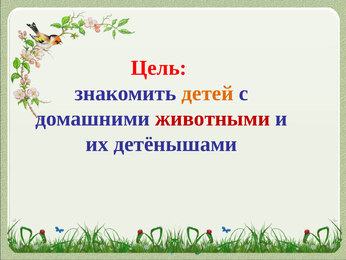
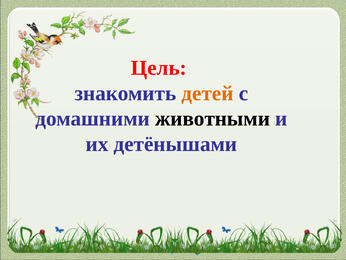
животными colour: red -> black (213, 118)
